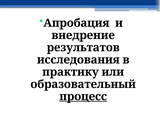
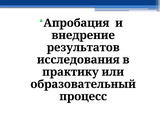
процесс underline: present -> none (83, 96)
